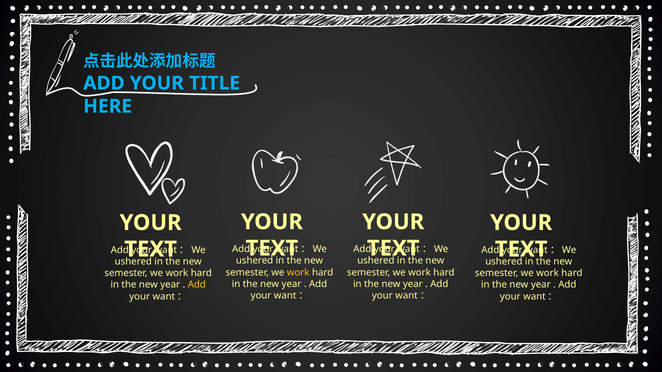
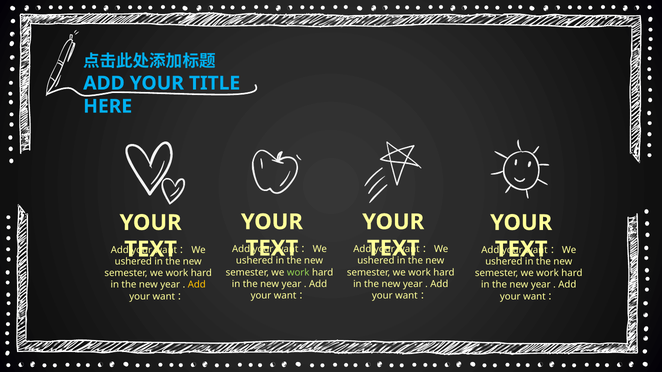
work colour: yellow -> light green (298, 273)
